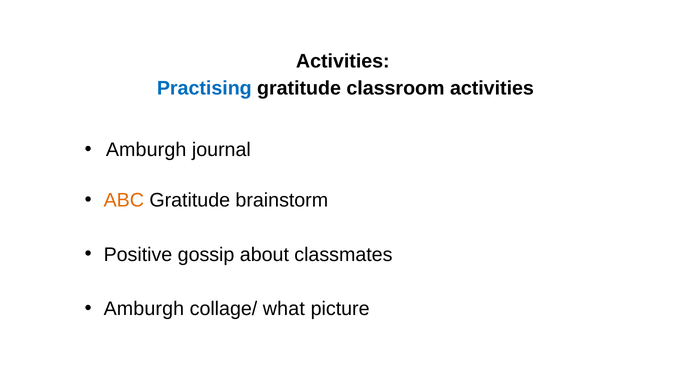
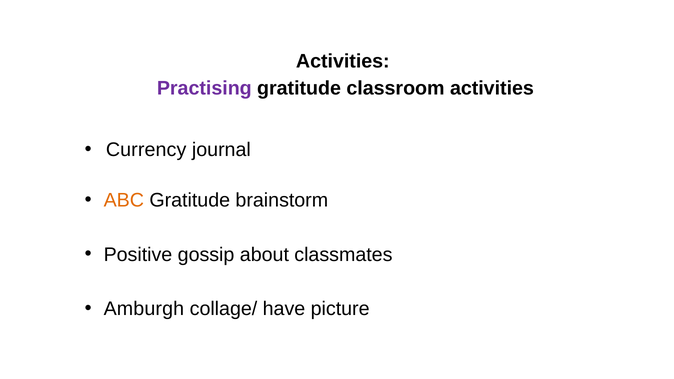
Practising colour: blue -> purple (204, 88)
Amburgh: Amburgh -> Currency (146, 150)
what: what -> have (284, 309)
